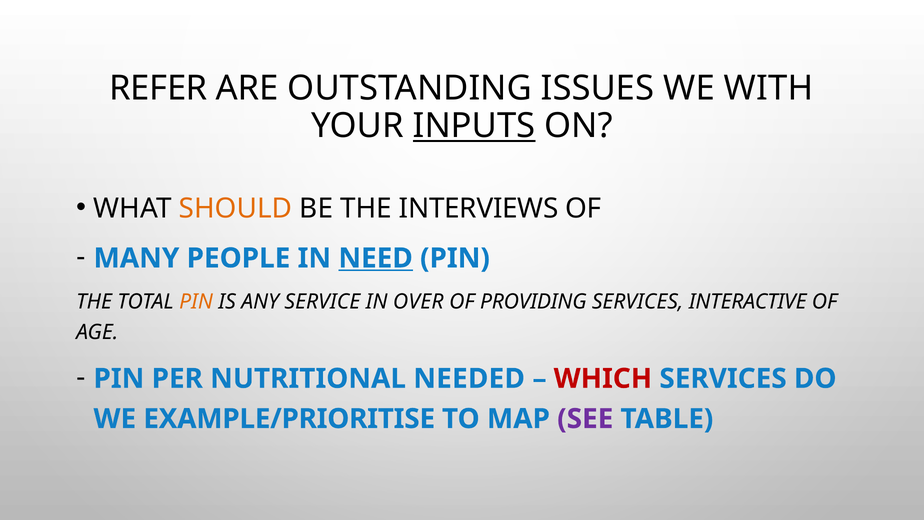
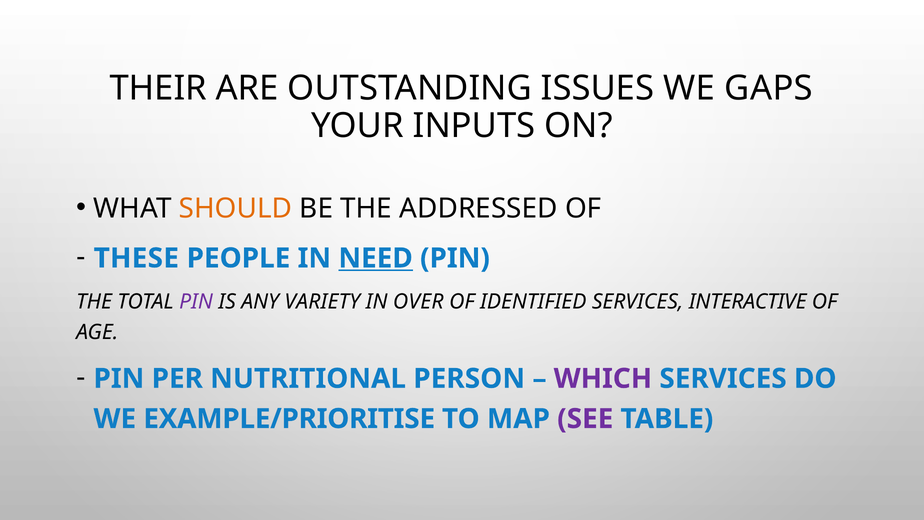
REFER: REFER -> THEIR (158, 88)
WITH: WITH -> GAPS (769, 88)
INPUTS underline: present -> none (474, 126)
INTERVIEWS: INTERVIEWS -> ADDRESSED (479, 208)
MANY: MANY -> THESE (136, 258)
PIN colour: orange -> purple (196, 302)
SERVICE: SERVICE -> VARIETY (322, 302)
PROVIDING: PROVIDING -> IDENTIFIED (533, 302)
NEEDED: NEEDED -> PERSON (469, 378)
WHICH colour: red -> purple (603, 378)
